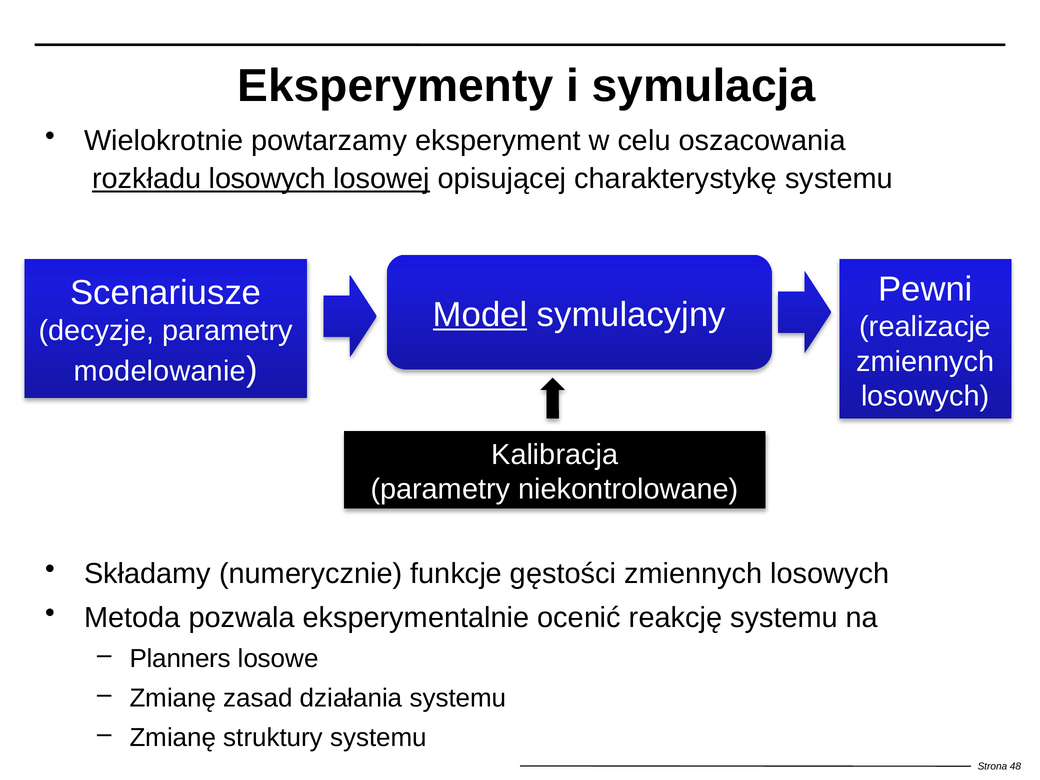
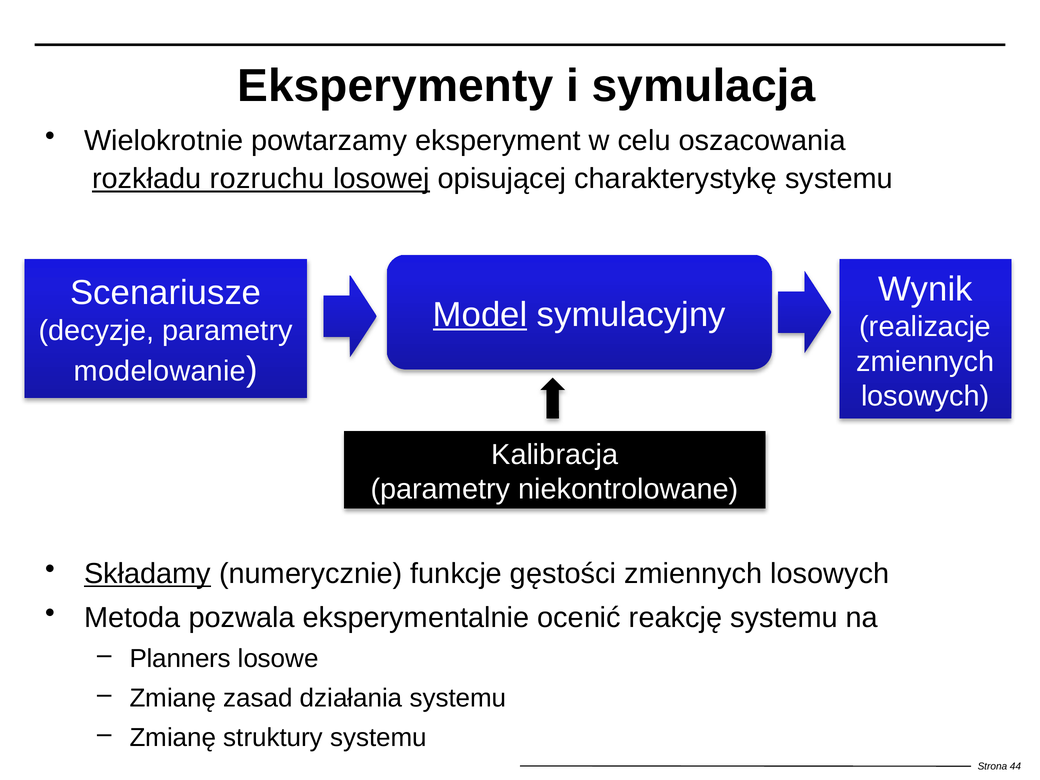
rozkładu losowych: losowych -> rozruchu (267, 179)
Pewni: Pewni -> Wynik (925, 289)
Składamy underline: none -> present (148, 574)
48: 48 -> 44 (1015, 766)
